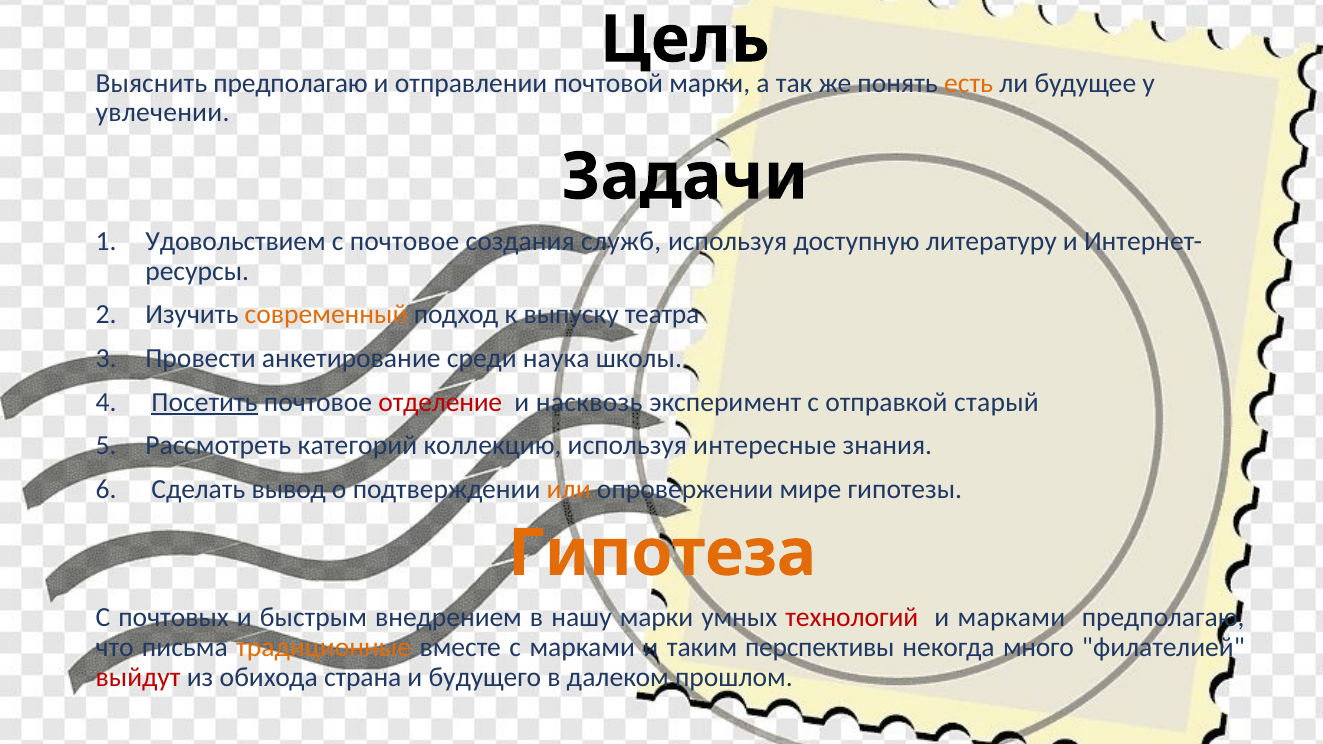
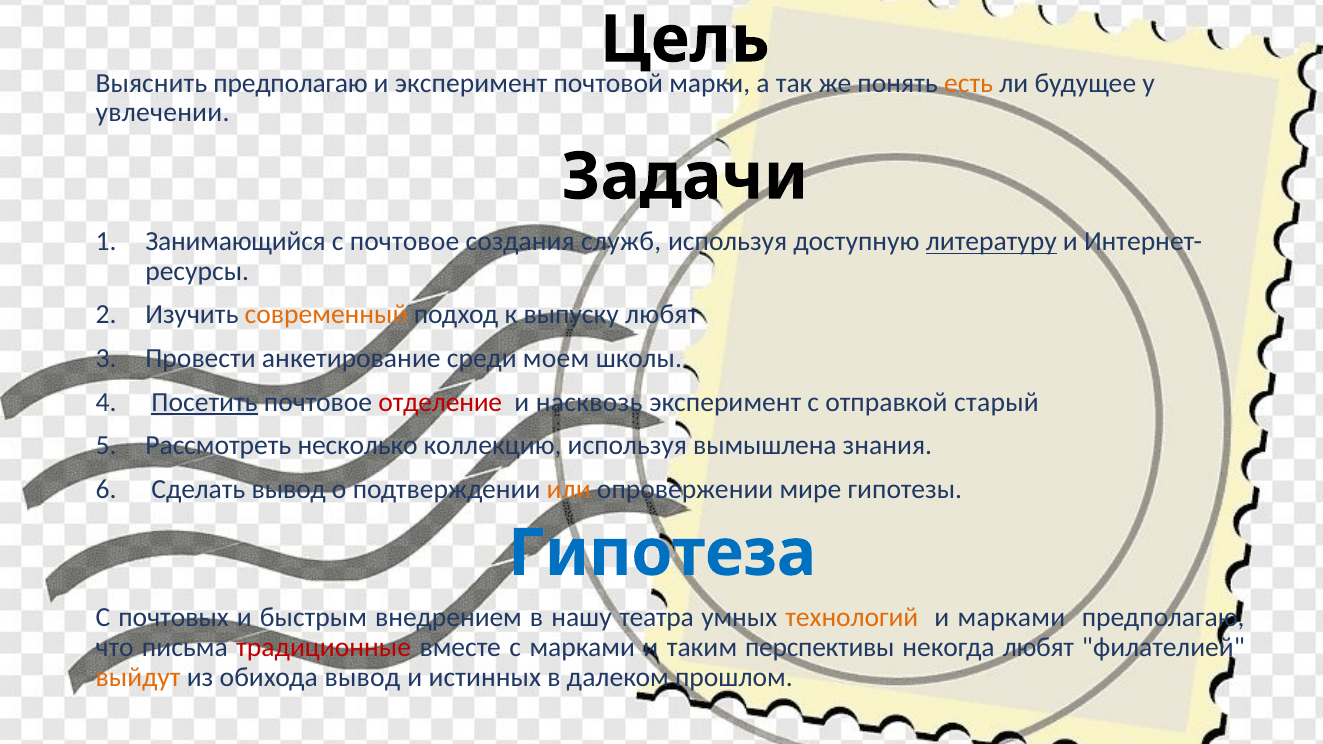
и отправлении: отправлении -> эксперимент (471, 83)
Удовольствием: Удовольствием -> Занимающийся (236, 242)
литературу underline: none -> present (991, 242)
выпуску театра: театра -> любят (662, 315)
наука: наука -> моем (556, 358)
категорий: категорий -> несколько (358, 446)
интересные: интересные -> вымышлена (765, 446)
Гипотеза colour: orange -> blue (662, 553)
нашу марки: марки -> театра (657, 618)
технологий colour: red -> orange (852, 618)
традиционные colour: orange -> red (324, 648)
некогда много: много -> любят (1038, 648)
выйдут colour: red -> orange (138, 677)
обихода страна: страна -> вывод (362, 677)
будущего: будущего -> истинных (485, 677)
